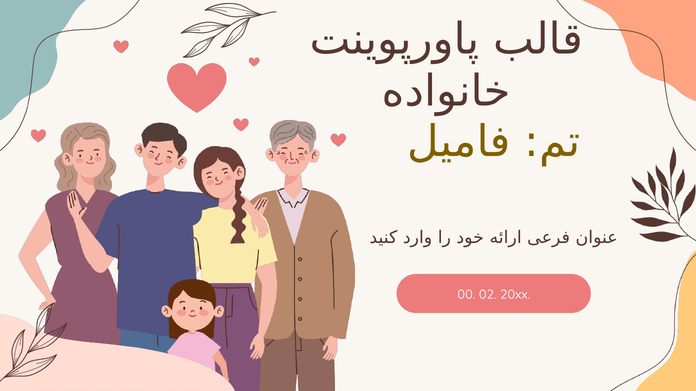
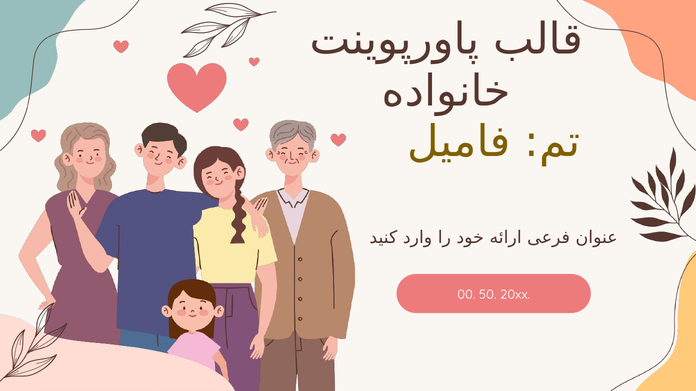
02: 02 -> 50 (488, 295)
